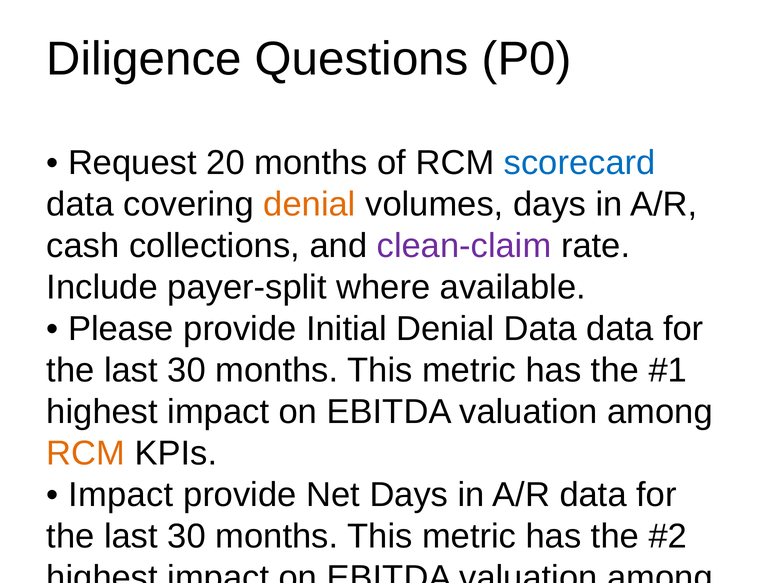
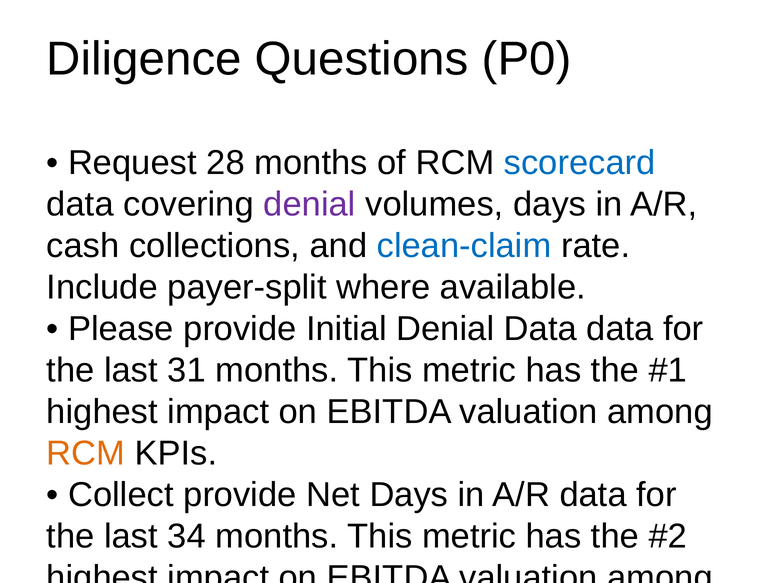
20: 20 -> 28 (226, 163)
denial colour: orange -> purple (310, 204)
clean-claim colour: purple -> blue (464, 246)
30: 30 -> 31 (187, 370)
Impact: Impact -> Collect (121, 495)
30: 30 -> 34 (187, 536)
